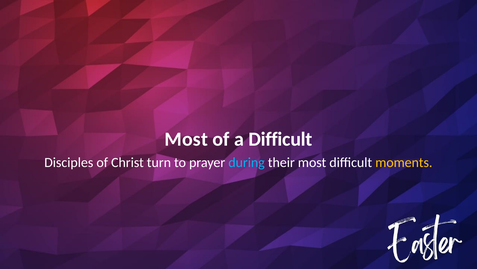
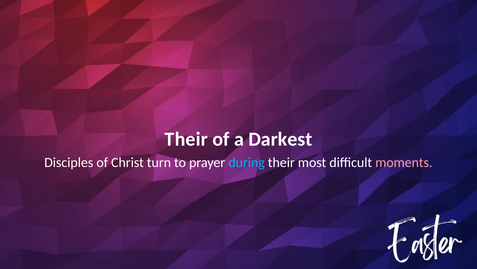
Most: Most -> Their (186, 139)
a Difficult: Difficult -> Darkest (280, 139)
moments colour: yellow -> pink (404, 162)
